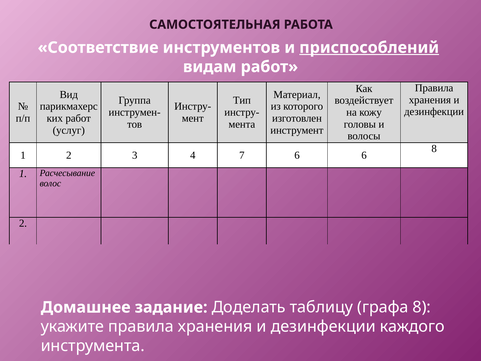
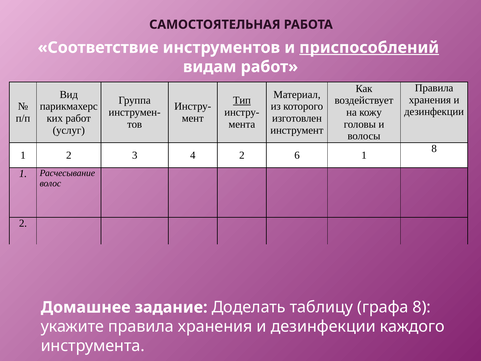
Тип underline: none -> present (242, 100)
4 7: 7 -> 2 (242, 155)
6 6: 6 -> 1 (364, 155)
